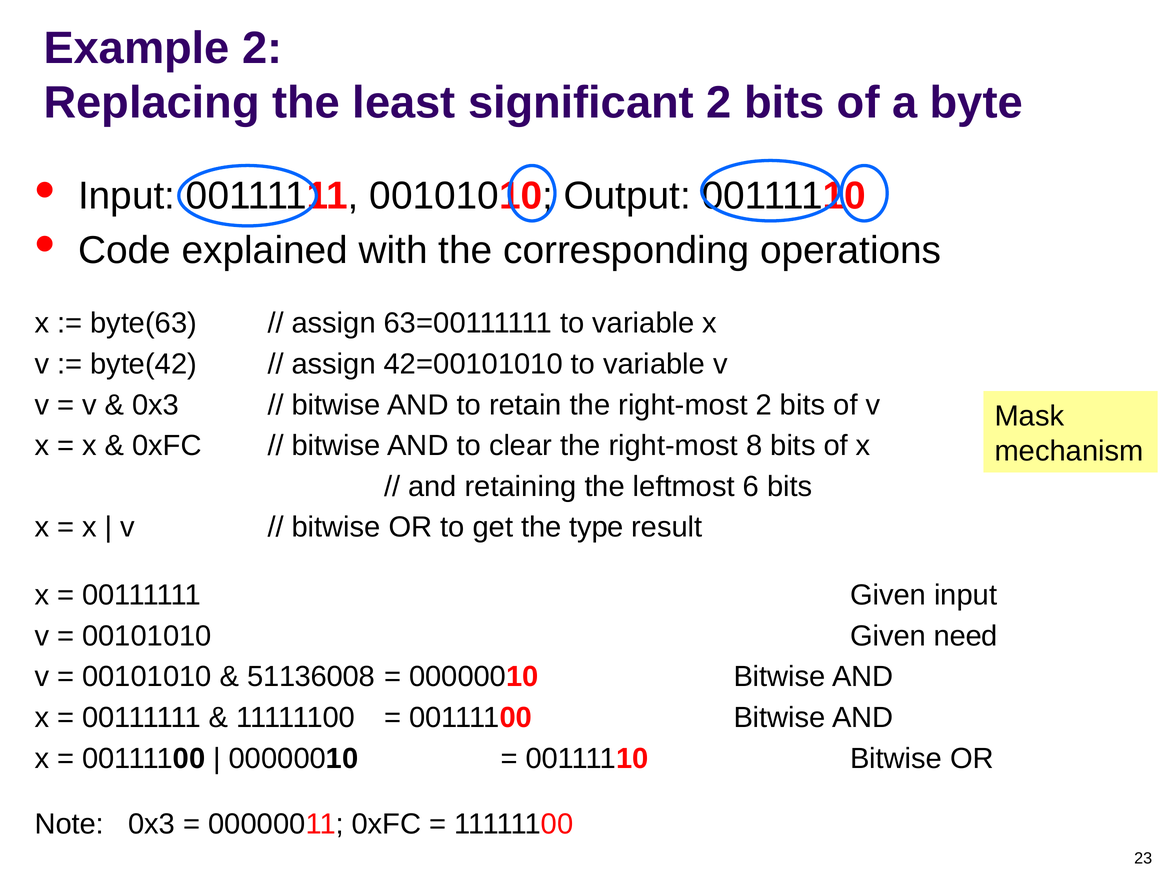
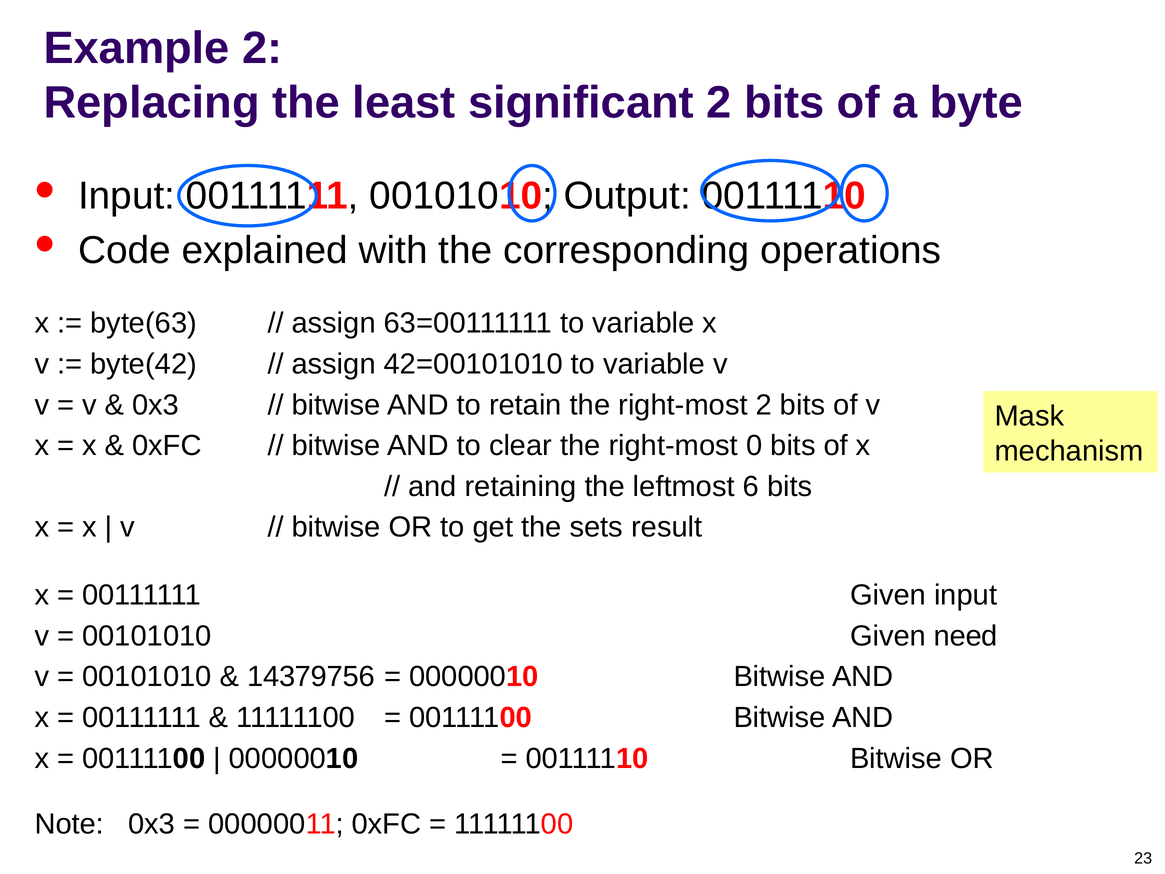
8: 8 -> 0 (754, 446)
type: type -> sets (596, 527)
51136008: 51136008 -> 14379756 (311, 677)
